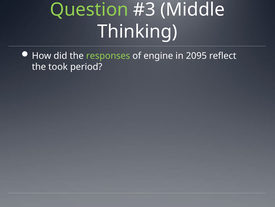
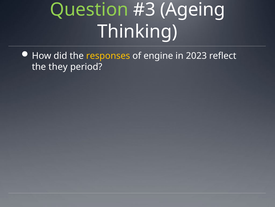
Middle: Middle -> Ageing (193, 10)
responses colour: light green -> yellow (108, 56)
2095: 2095 -> 2023 (196, 56)
took: took -> they (58, 67)
